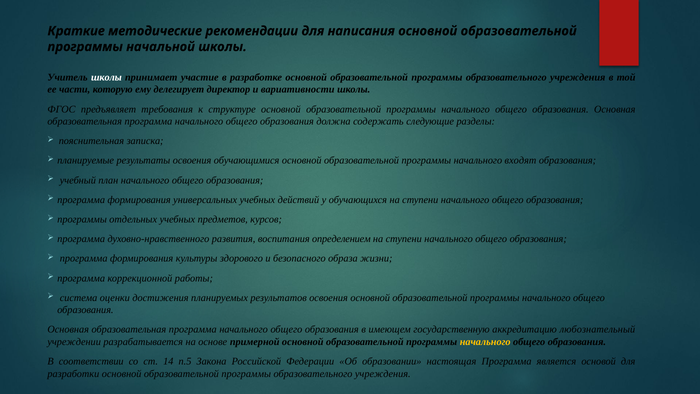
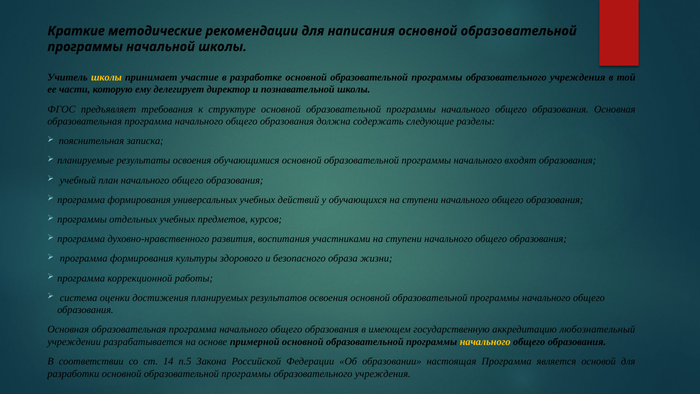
школы colour: white -> yellow (106, 77)
вариативности: вариативности -> познавательной (298, 90)
определением: определением -> участниками (341, 239)
